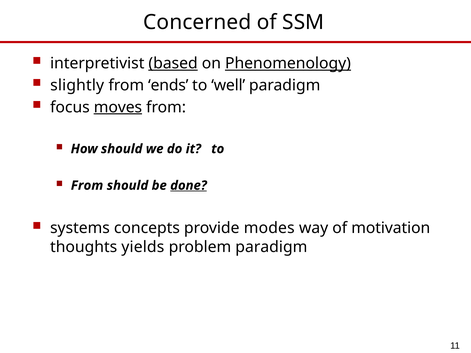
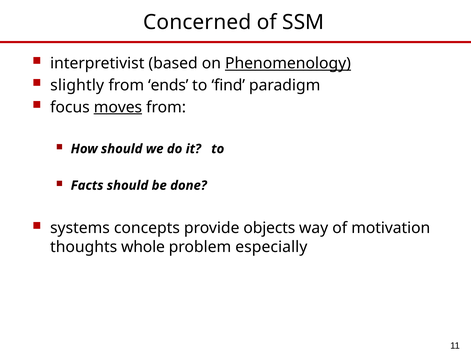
based underline: present -> none (173, 63)
well: well -> find (228, 85)
From: From -> Facts (87, 186)
done underline: present -> none (189, 186)
modes: modes -> objects (269, 228)
yields: yields -> whole (143, 247)
problem paradigm: paradigm -> especially (271, 247)
